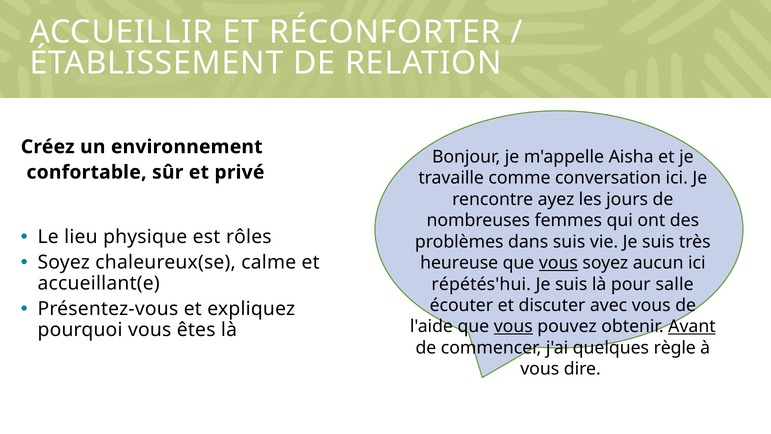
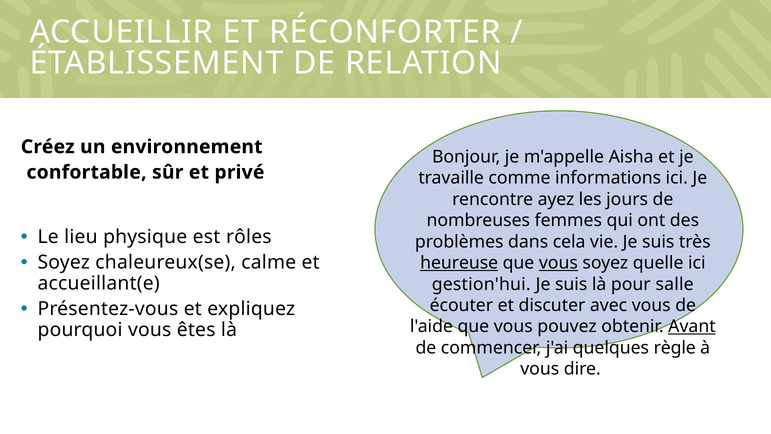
conversation: conversation -> informations (608, 178)
dans suis: suis -> cela (569, 242)
heureuse underline: none -> present (459, 263)
aucun: aucun -> quelle (658, 263)
répétés'hui: répétés'hui -> gestion'hui (481, 284)
vous underline: present -> none (513, 326)
